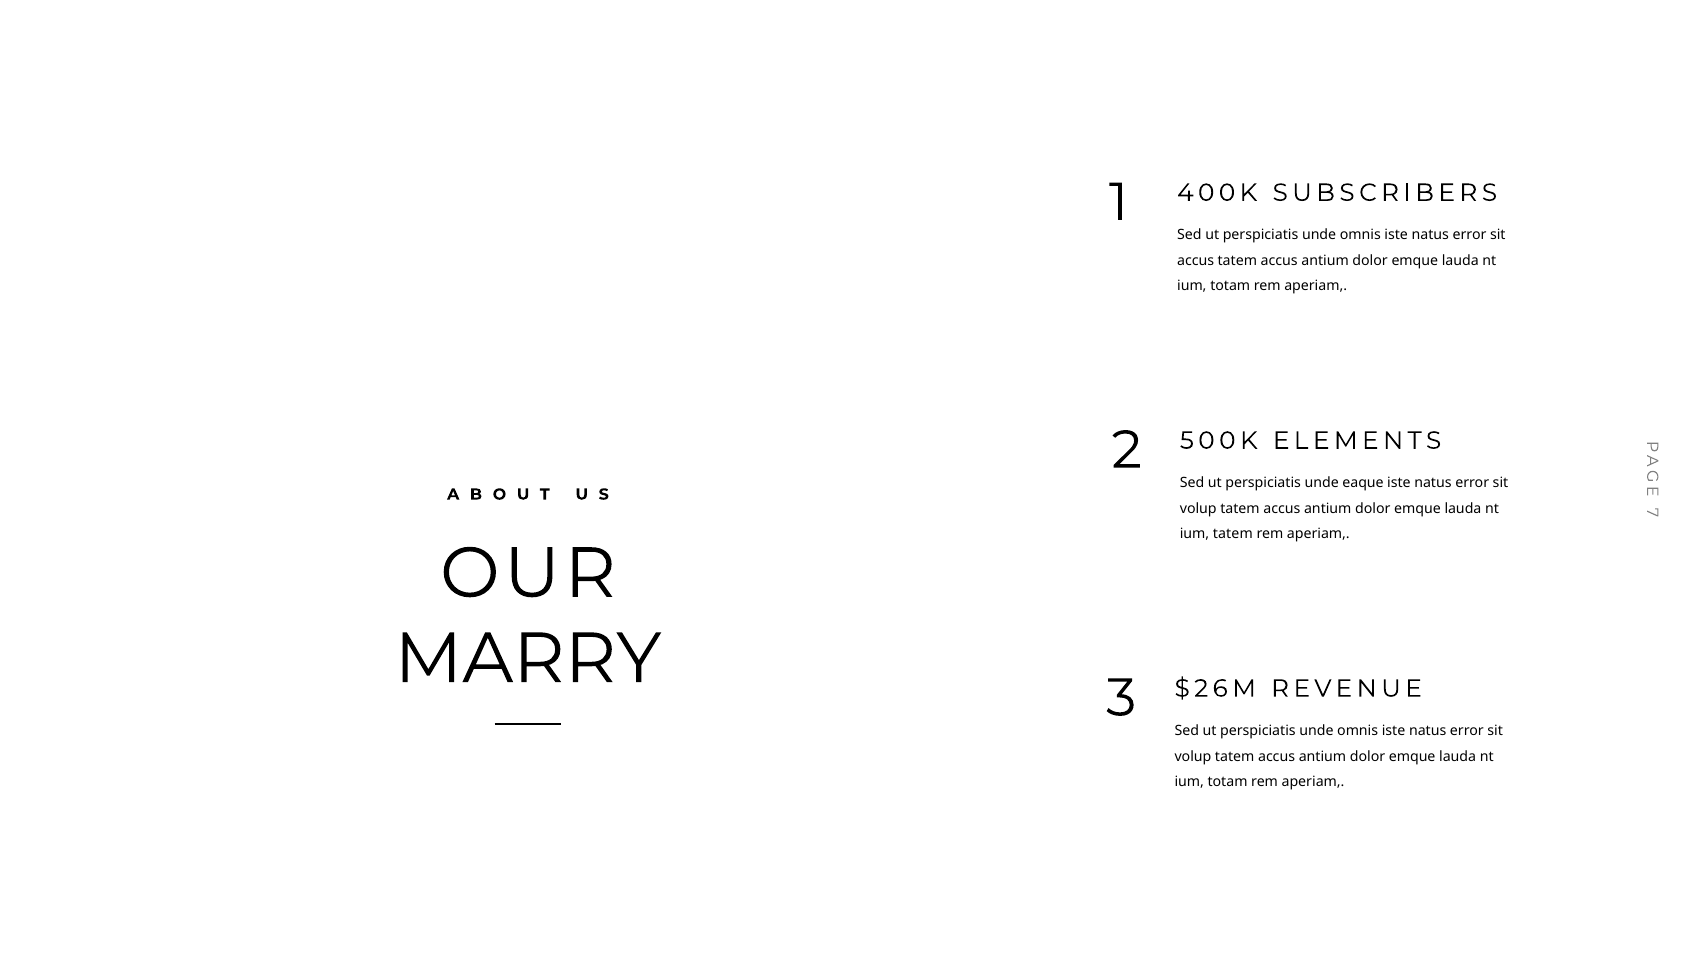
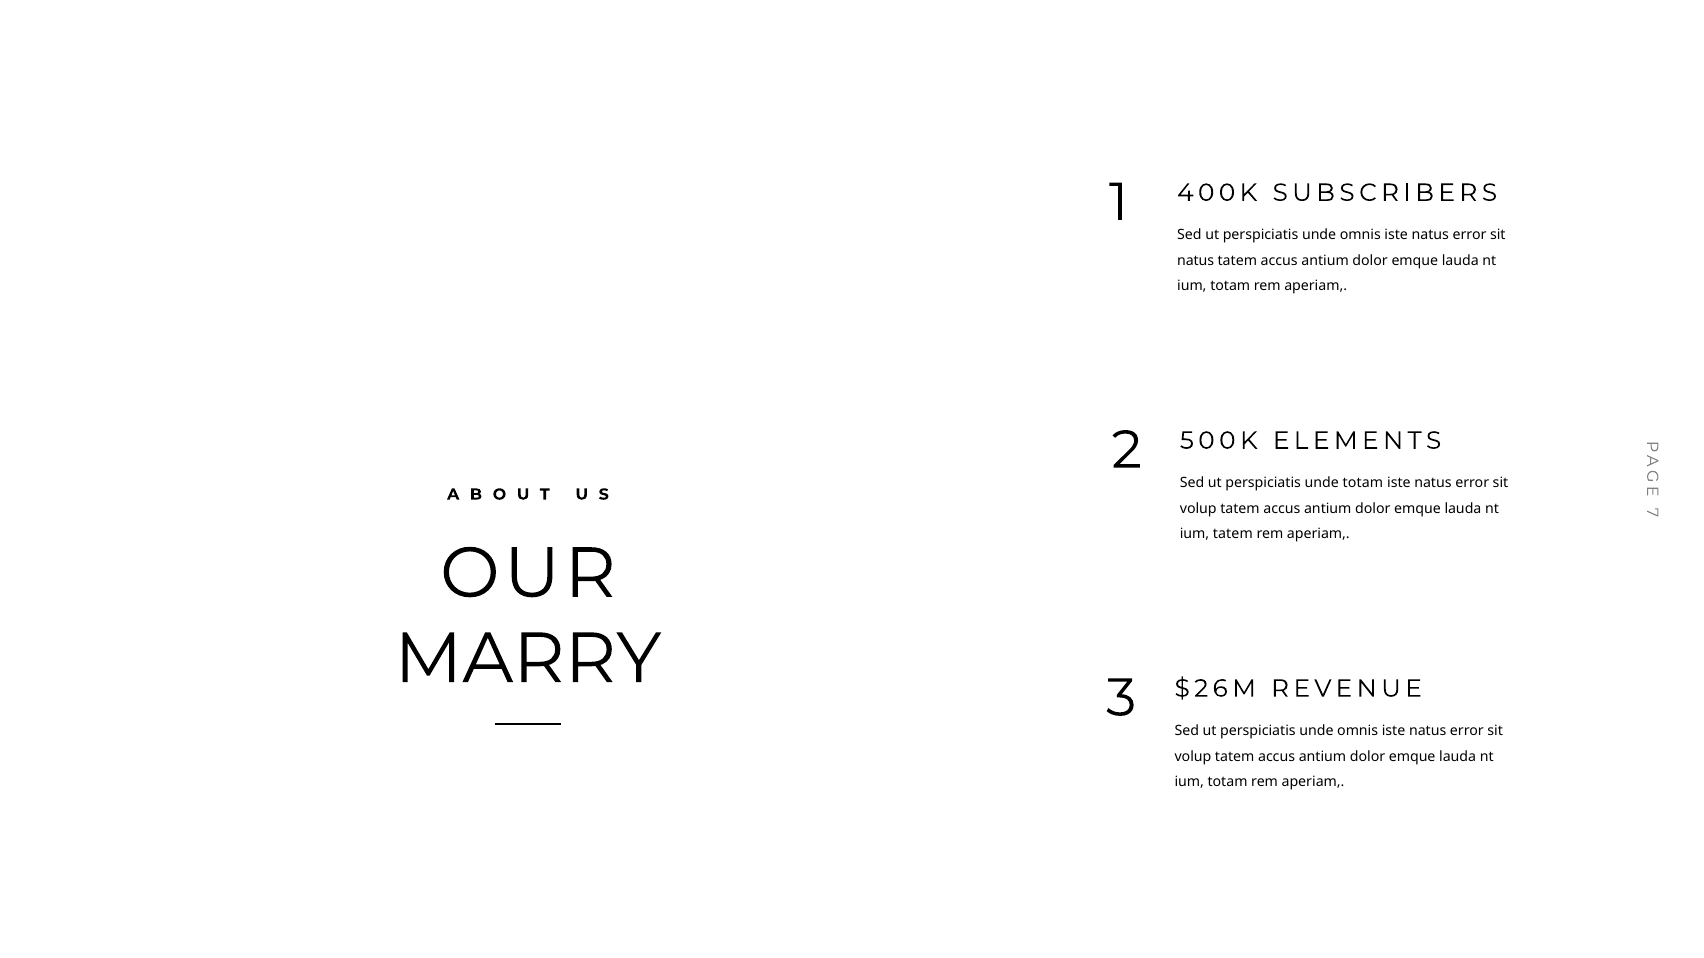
accus: accus -> natus (1196, 261)
unde eaque: eaque -> totam (1363, 483)
